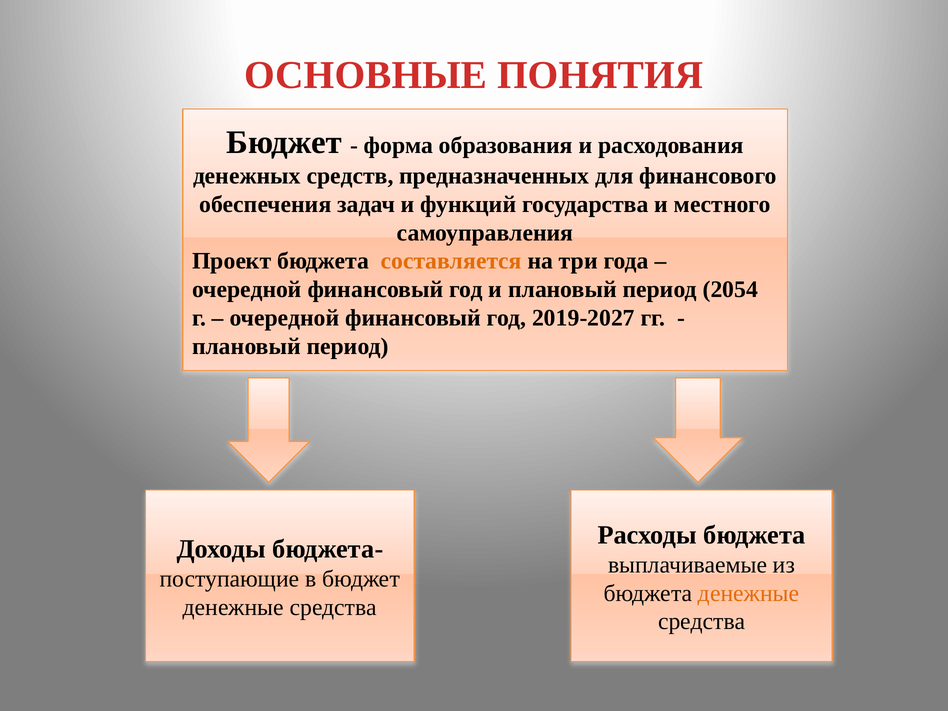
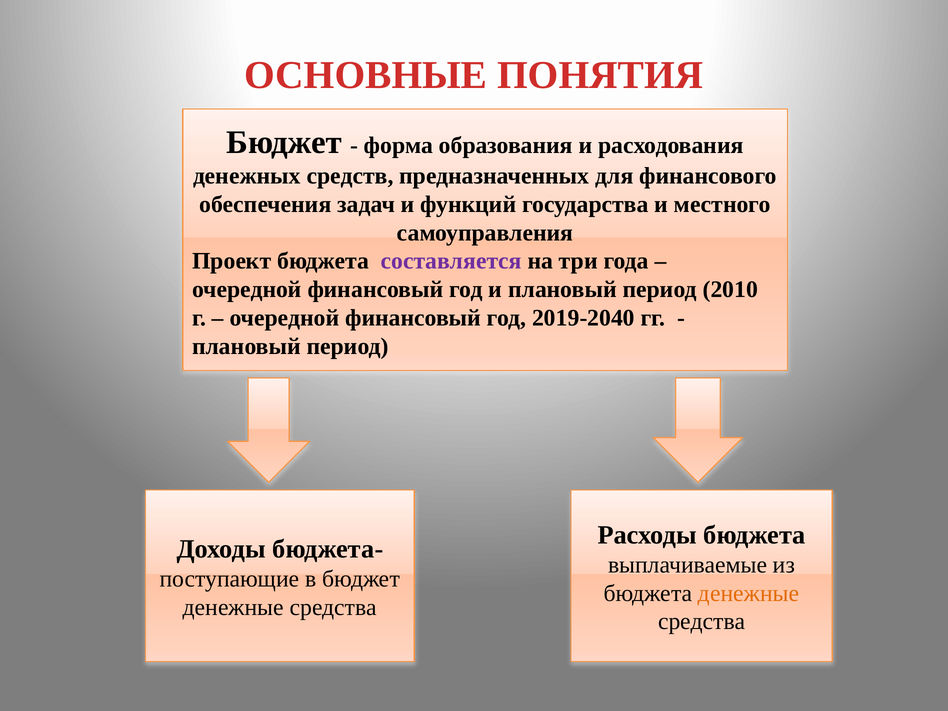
составляется colour: orange -> purple (451, 261)
2054: 2054 -> 2010 (730, 290)
2019-2027: 2019-2027 -> 2019-2040 (583, 318)
